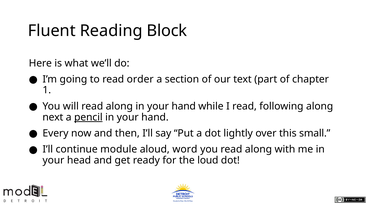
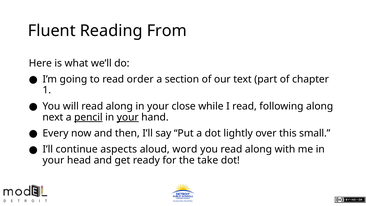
Block: Block -> From (167, 31)
along in your hand: hand -> close (184, 106)
your underline: none -> present (128, 117)
module: module -> aspects (119, 149)
loud: loud -> take (208, 160)
